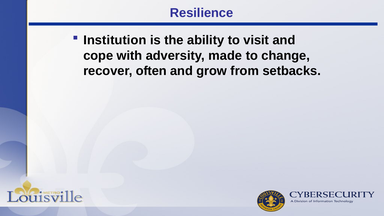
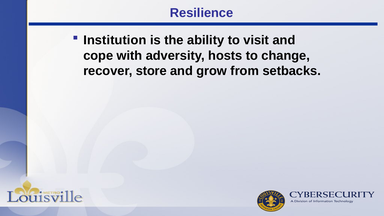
made: made -> hosts (225, 56)
often: often -> store (151, 71)
